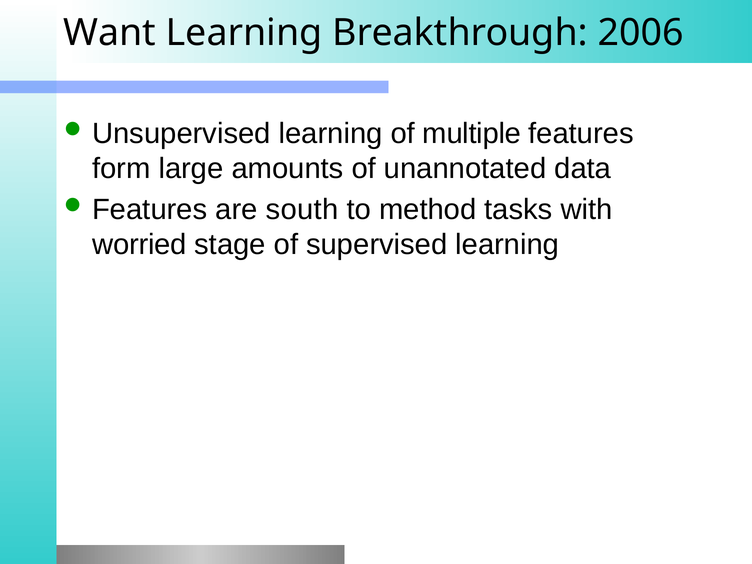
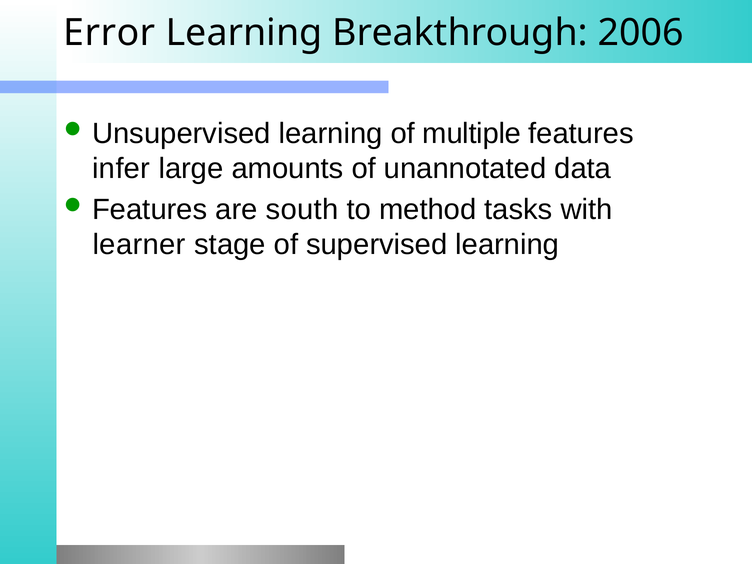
Want: Want -> Error (109, 33)
form: form -> infer (121, 169)
worried: worried -> learner (139, 245)
